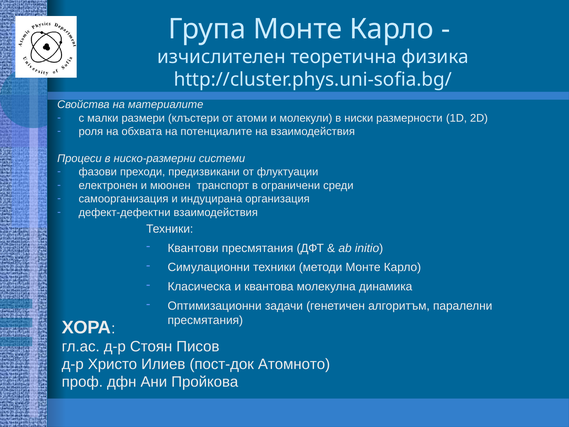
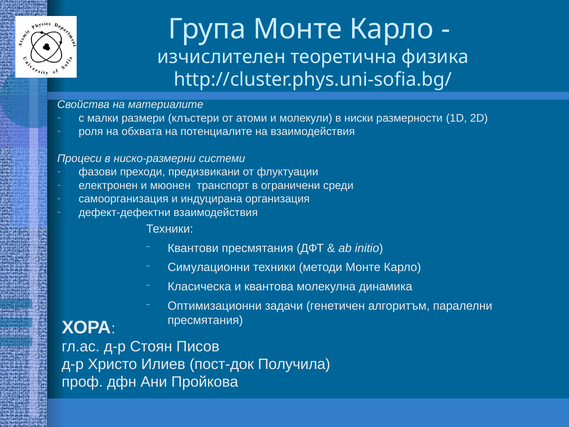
Атомното: Атомното -> Получила (294, 364)
